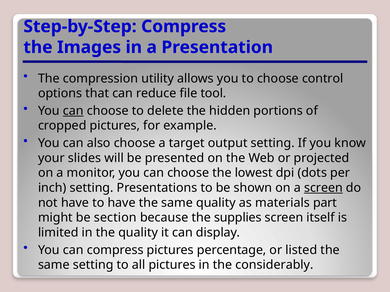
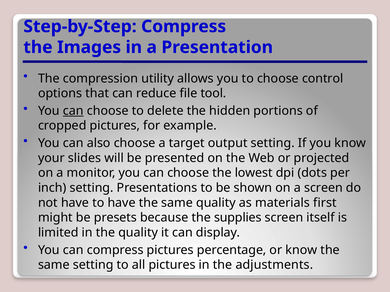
screen underline: present -> none (323, 188)
part: part -> first (325, 203)
section: section -> presets (115, 218)
or listed: listed -> know (301, 250)
considerably: considerably -> adjustments (274, 265)
